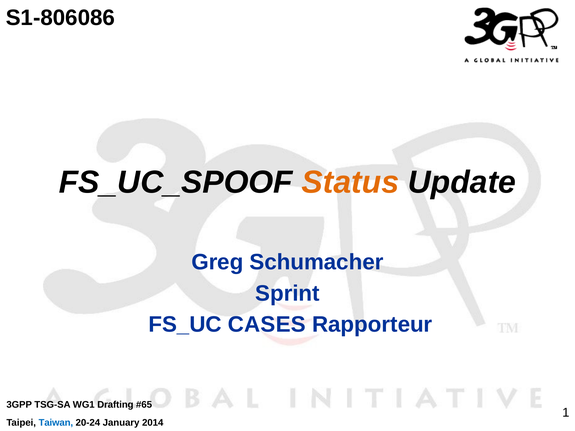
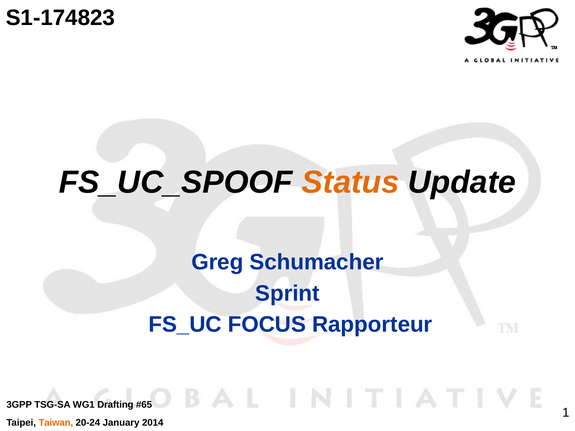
S1-806086: S1-806086 -> S1-174823 (60, 18)
CASES: CASES -> FOCUS (267, 325)
Taiwan colour: blue -> orange (56, 423)
